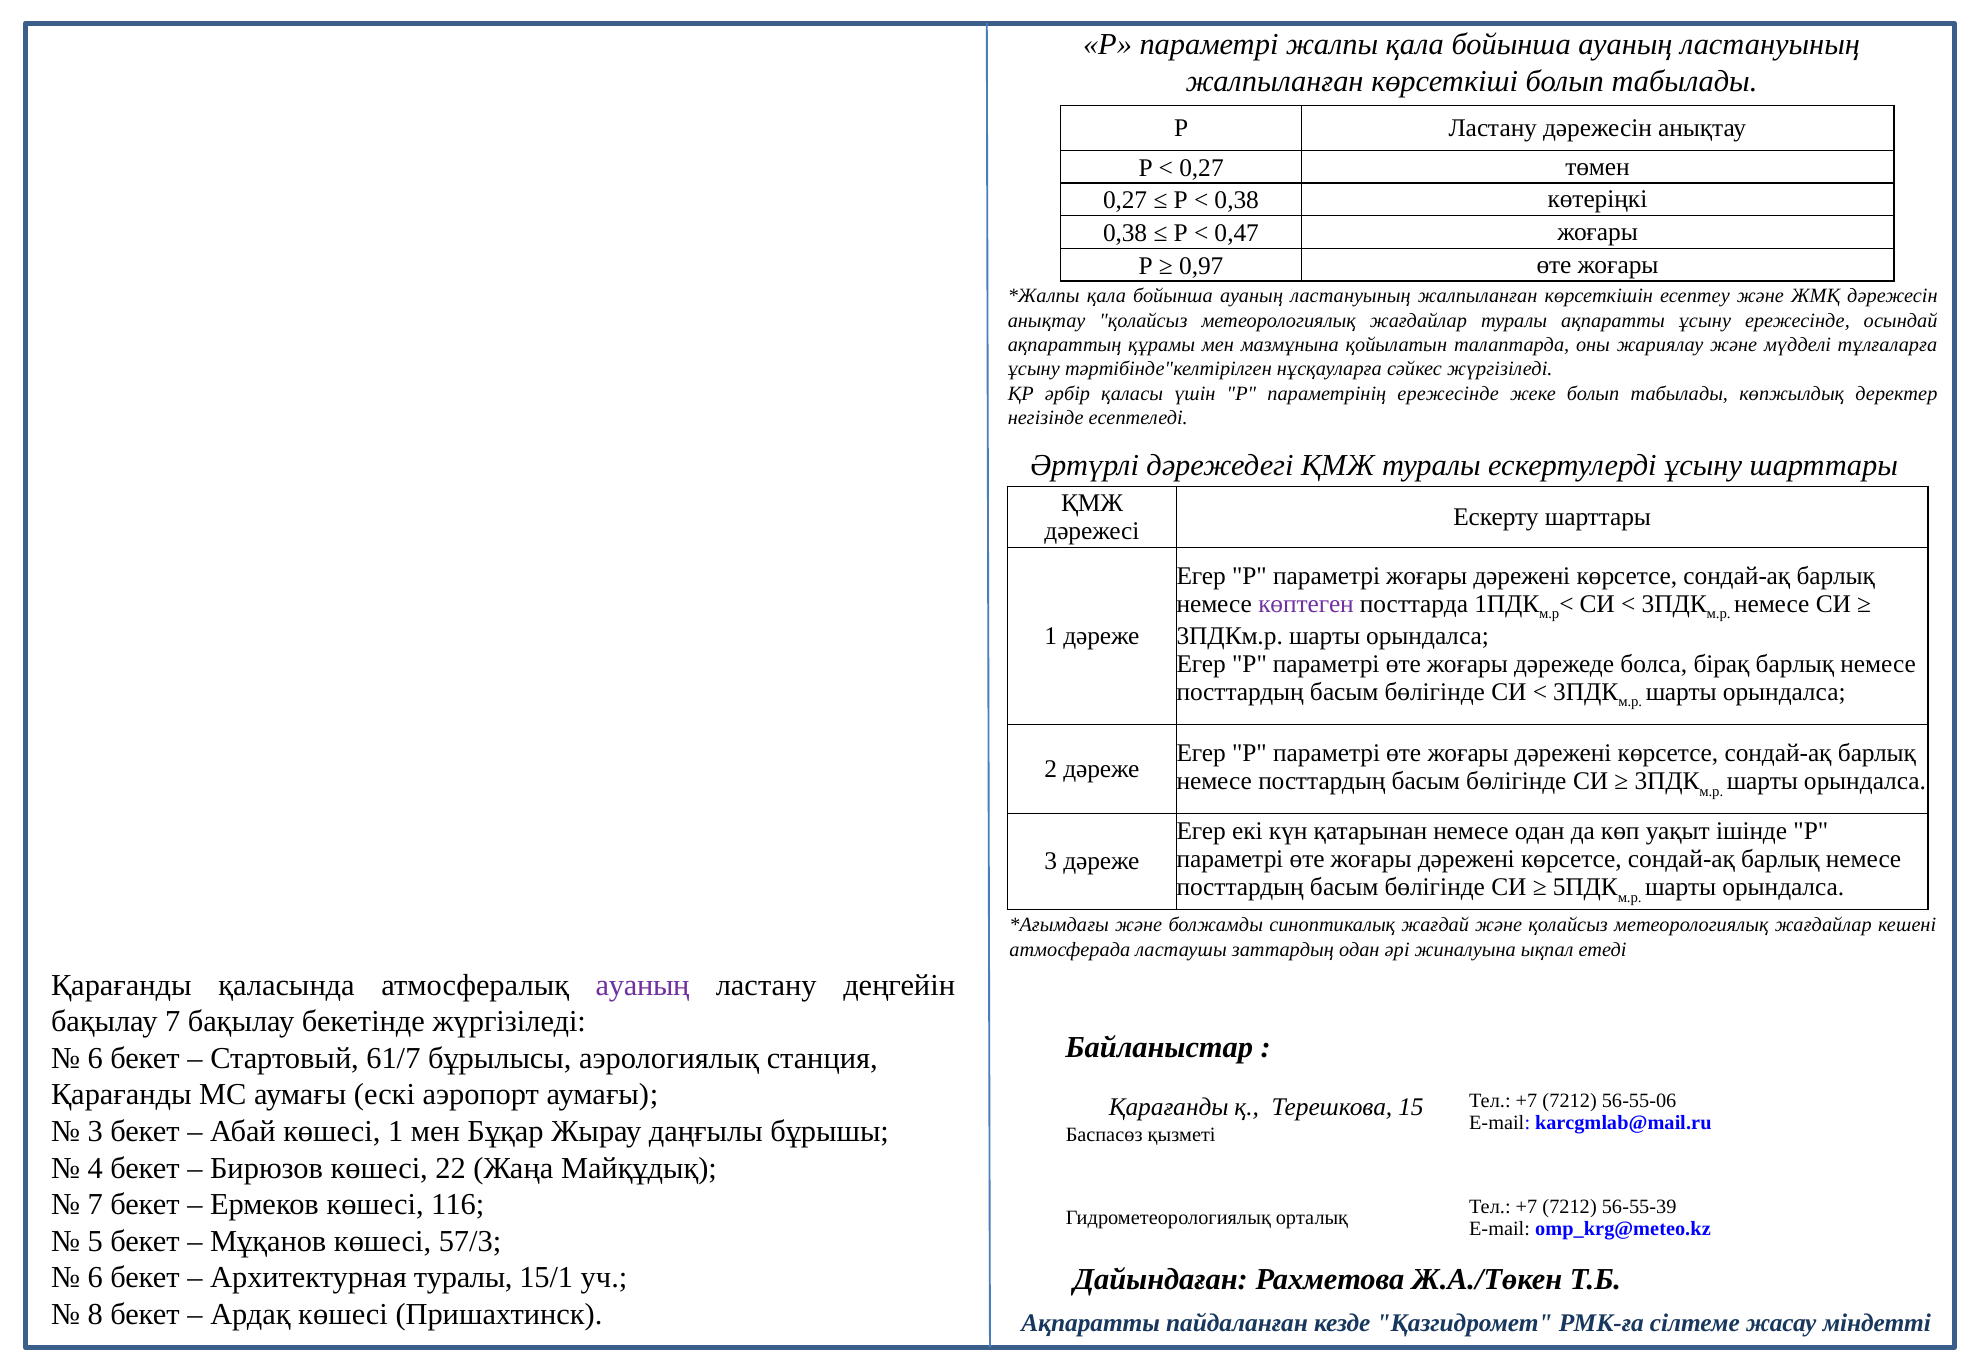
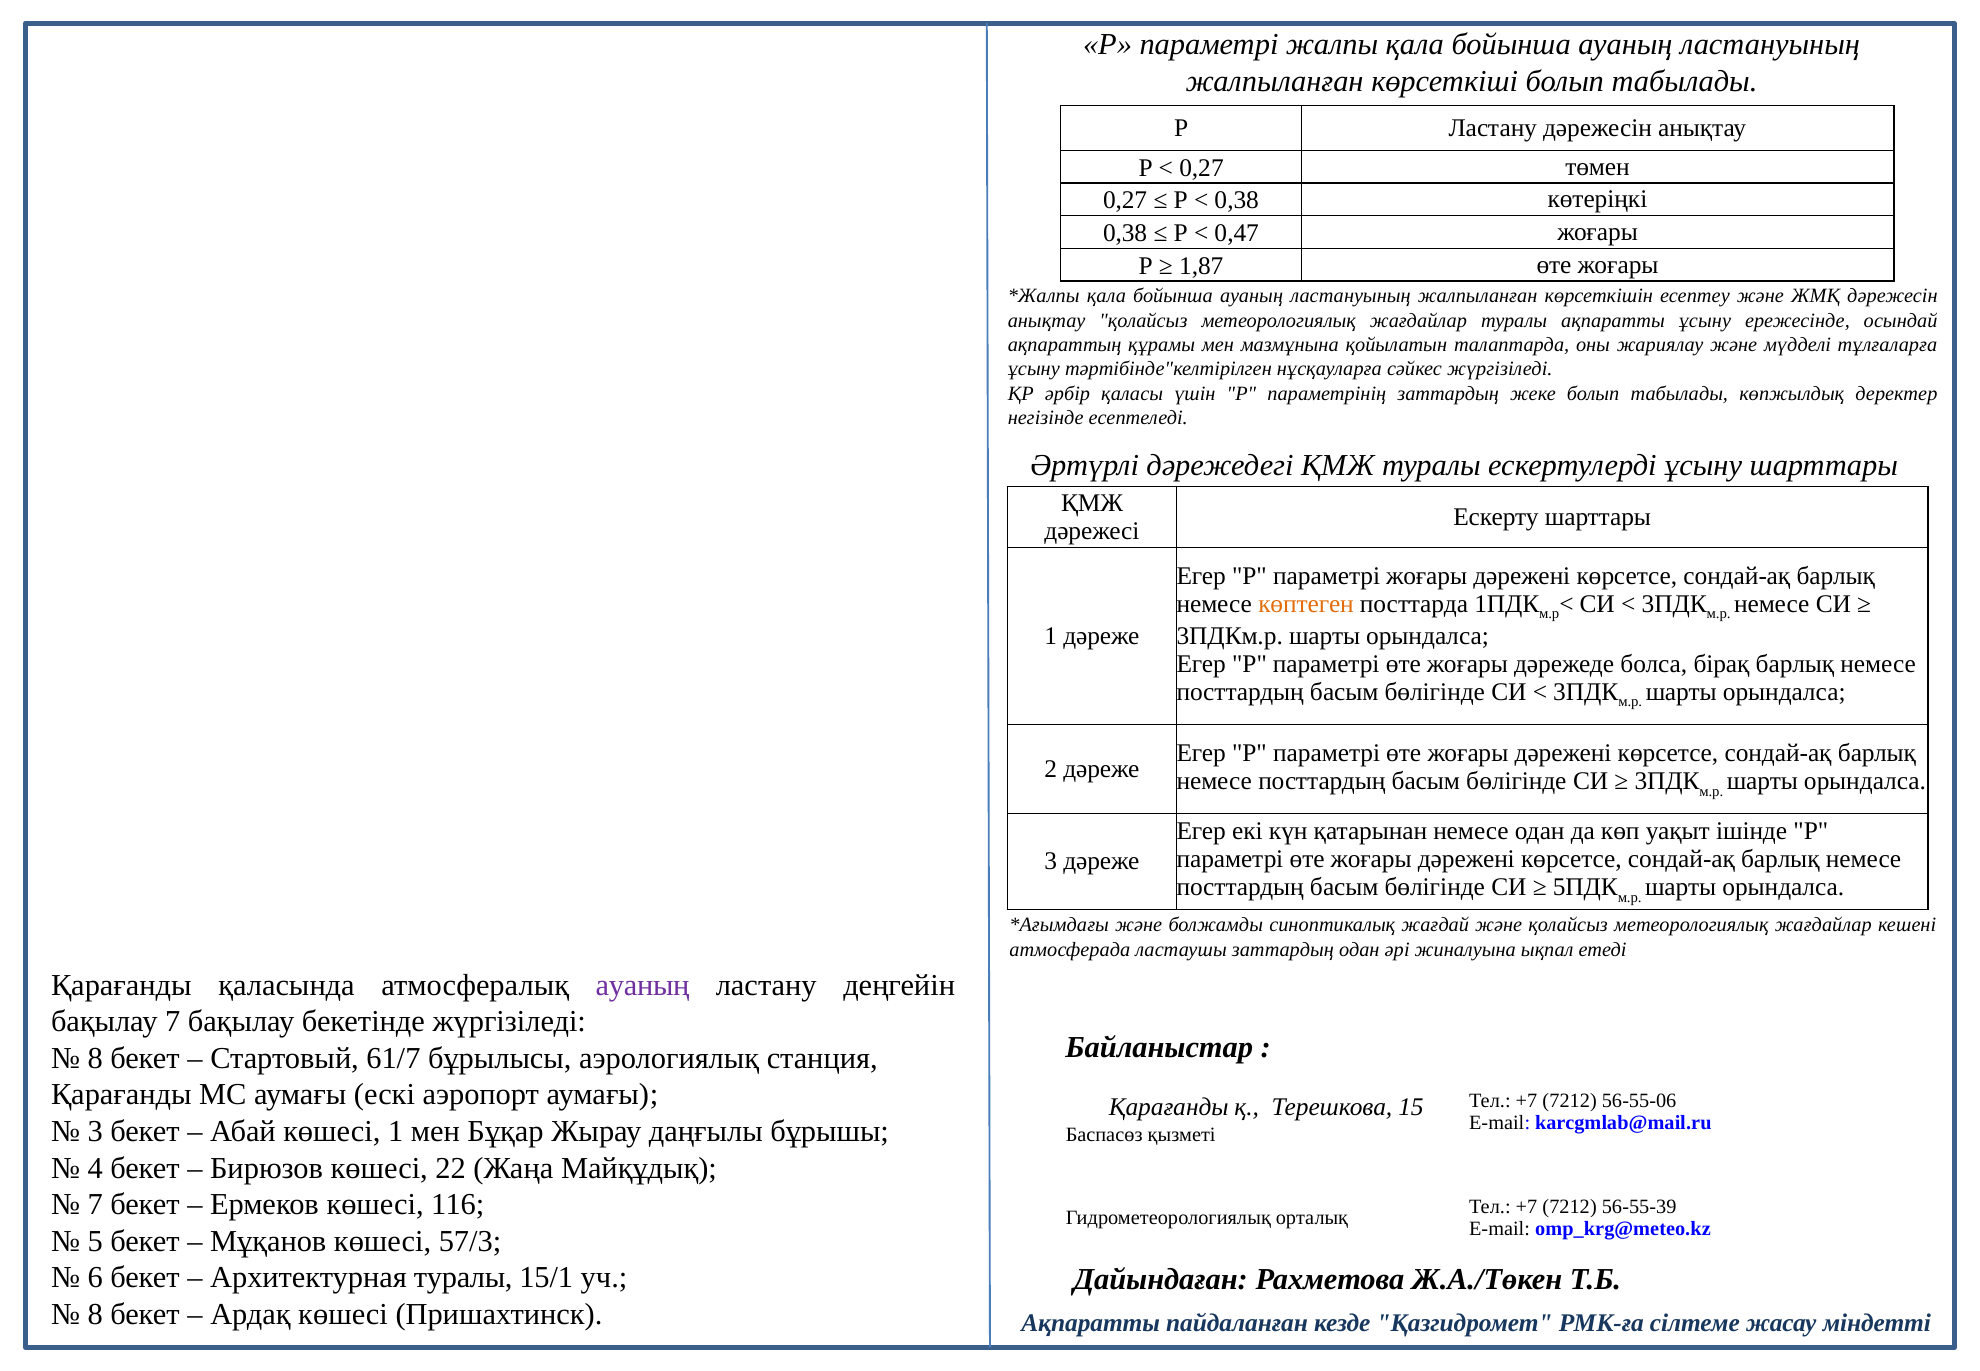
0,97: 0,97 -> 1,87 (1201, 266)
параметрінің ережесінде: ережесінде -> заттардың (1448, 393)
көптеген colour: purple -> orange (1306, 604)
6: 6 -> 8 (95, 1058)
